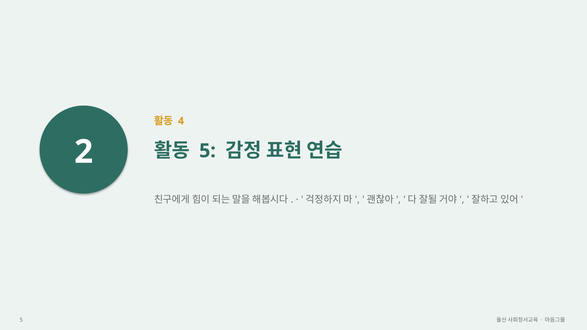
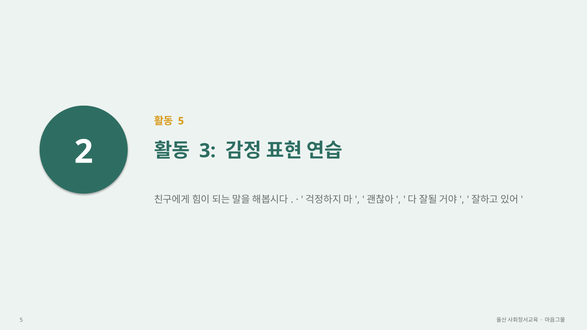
4: 4 -> 5 (181, 121)
5: 5 -> 3 (207, 151)
